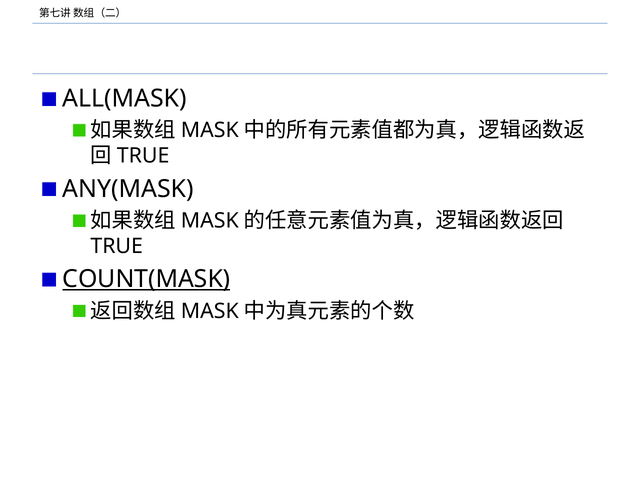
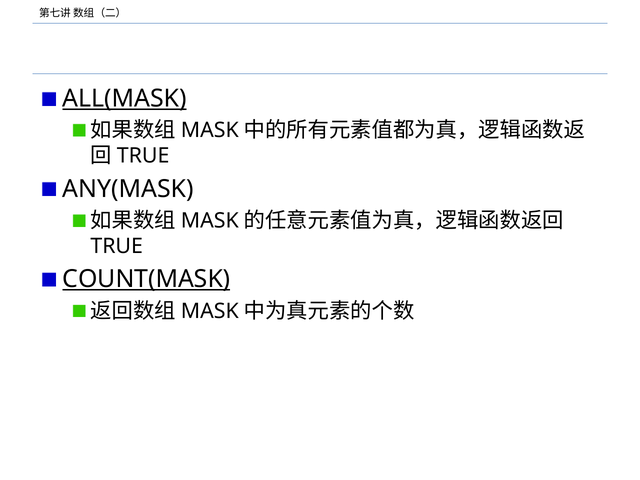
ALL(MASK underline: none -> present (125, 99)
